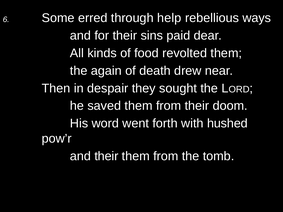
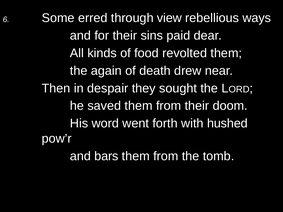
help: help -> view (169, 18)
and their: their -> bars (106, 156)
